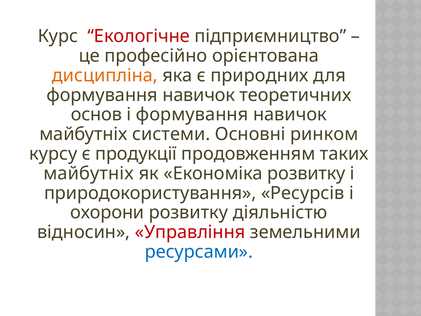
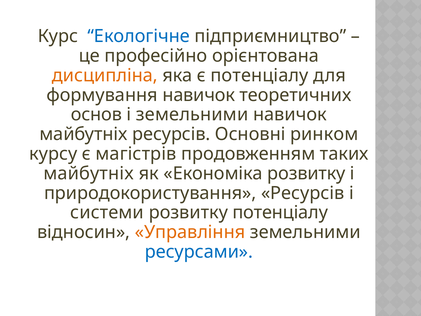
Екологічне colour: red -> blue (139, 36)
є природних: природних -> потенціалу (260, 75)
і формування: формування -> земельними (192, 115)
майбутніх системи: системи -> ресурсів (171, 134)
продукції: продукції -> магістрів (136, 154)
охорони: охорони -> системи (107, 212)
розвитку діяльністю: діяльністю -> потенціалу (280, 212)
Управління colour: red -> orange (190, 232)
